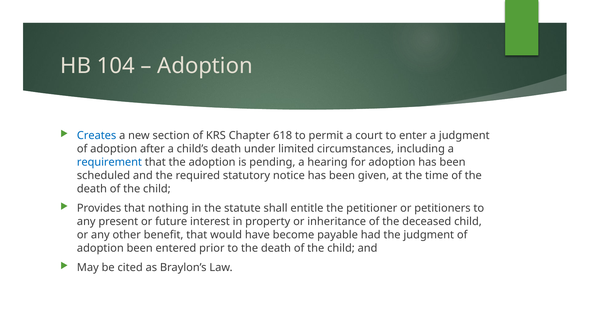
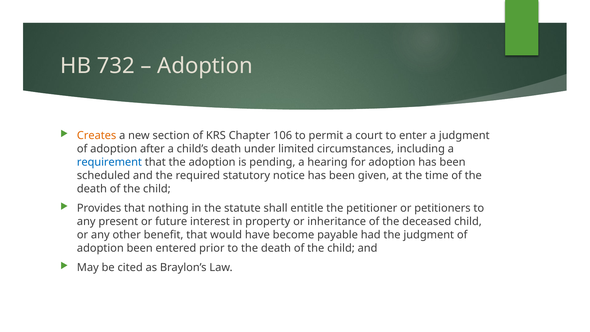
104: 104 -> 732 (116, 66)
Creates colour: blue -> orange (97, 136)
618: 618 -> 106 (283, 136)
